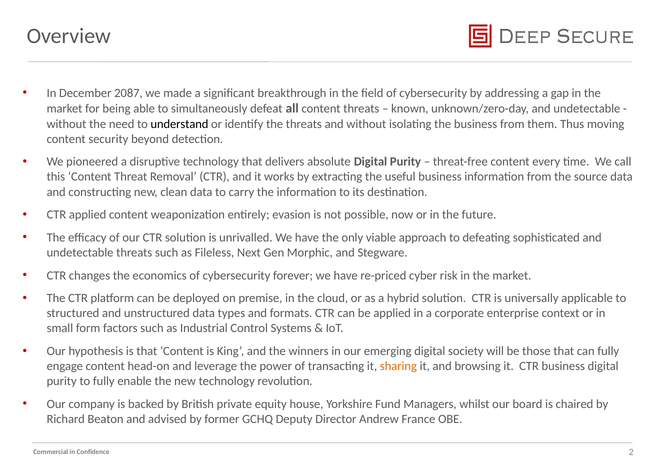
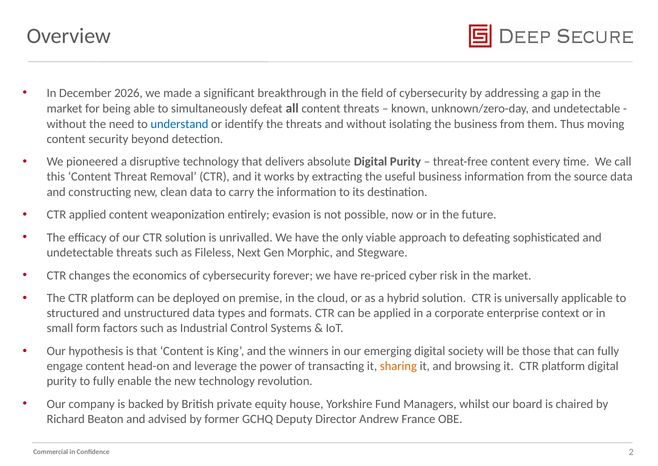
2087: 2087 -> 2026 (128, 93)
understand colour: black -> blue (179, 124)
it CTR business: business -> platform (563, 366)
